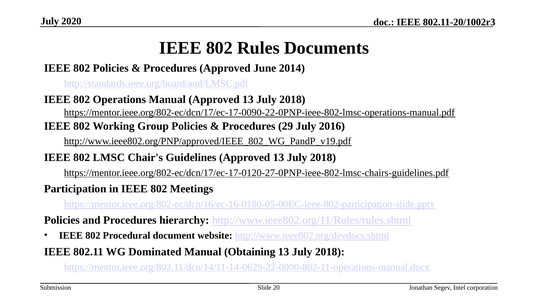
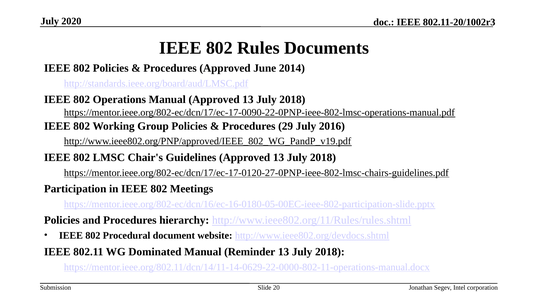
Obtaining: Obtaining -> Reminder (250, 252)
